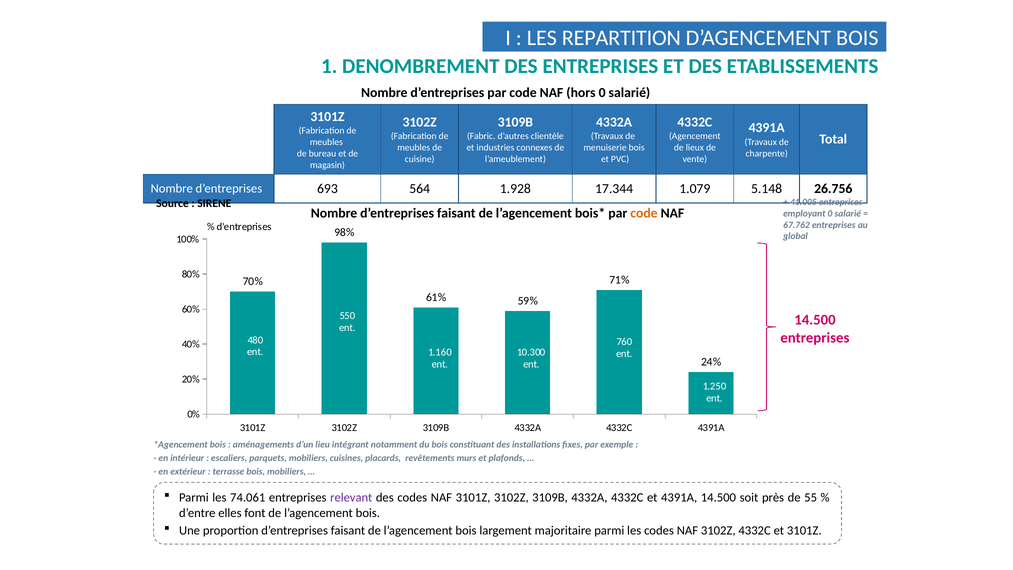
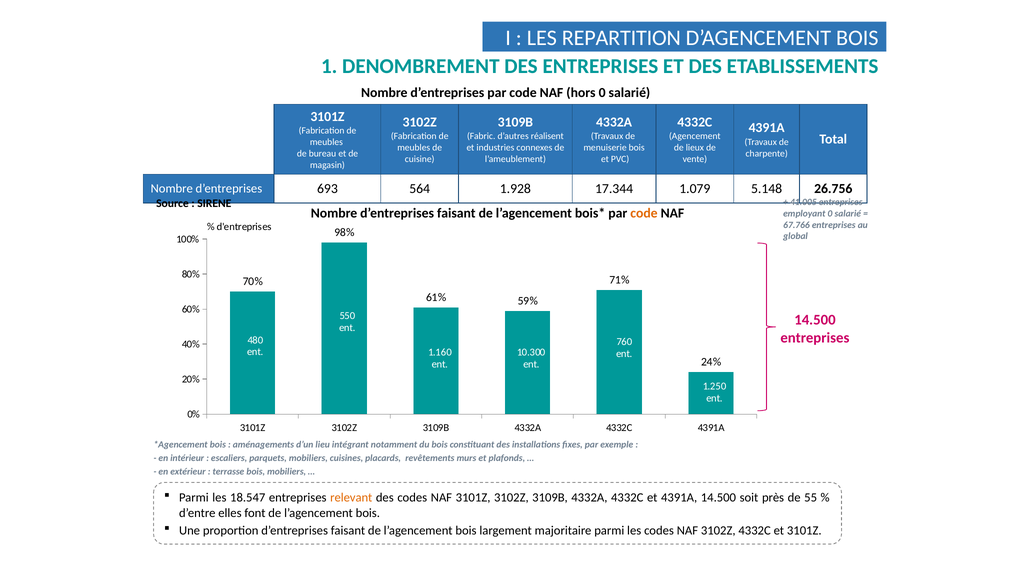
clientèle: clientèle -> réalisent (547, 136)
67.762: 67.762 -> 67.766 (796, 225)
74.061: 74.061 -> 18.547 (248, 498)
relevant colour: purple -> orange (351, 498)
